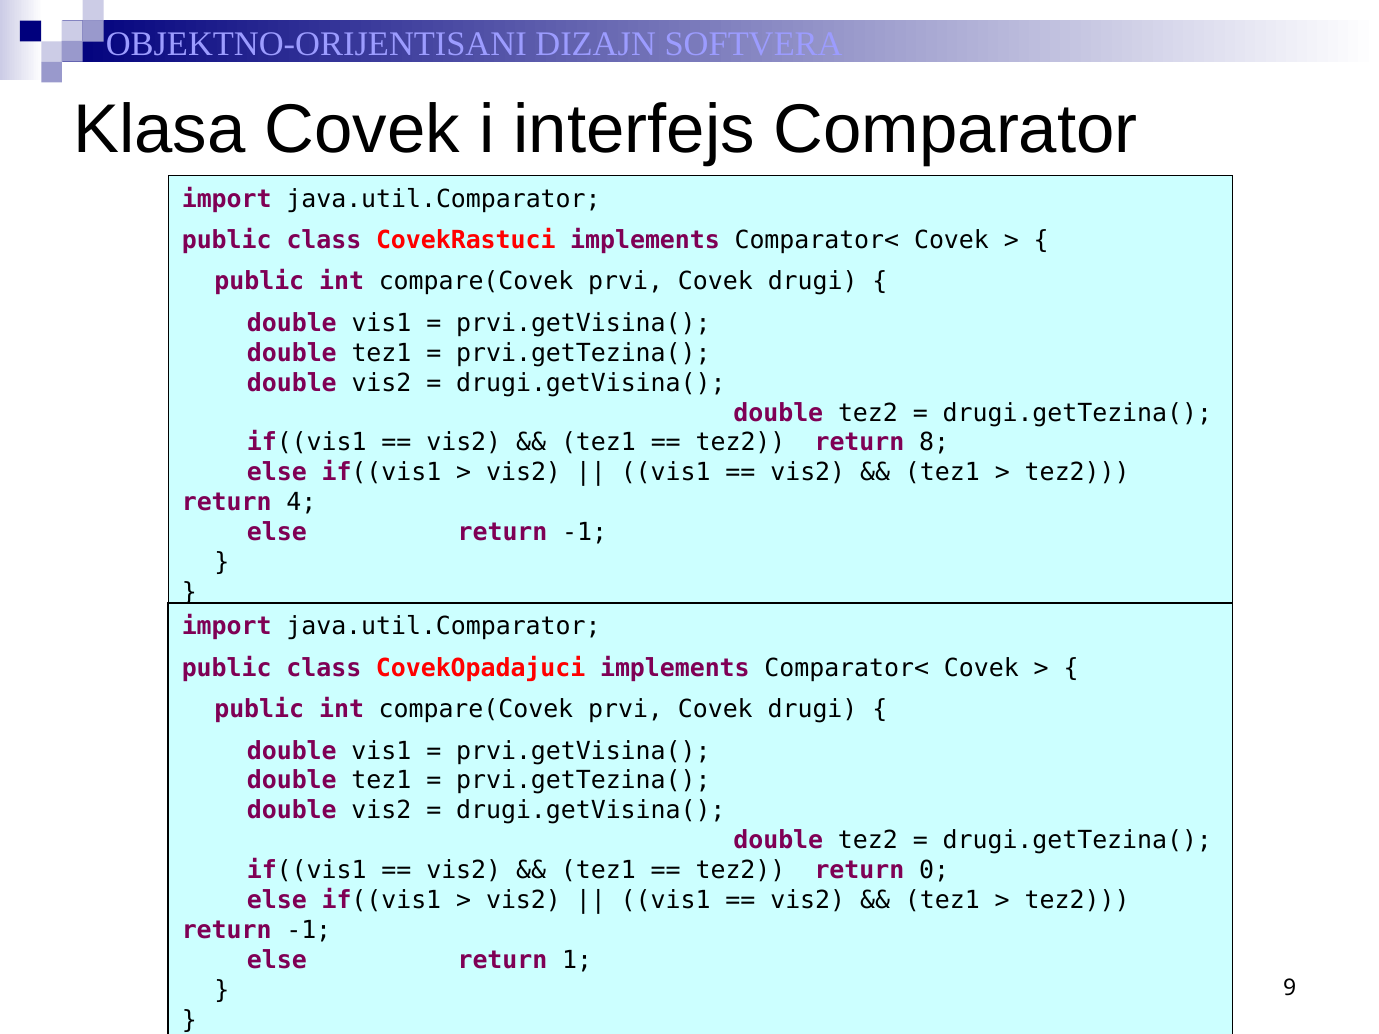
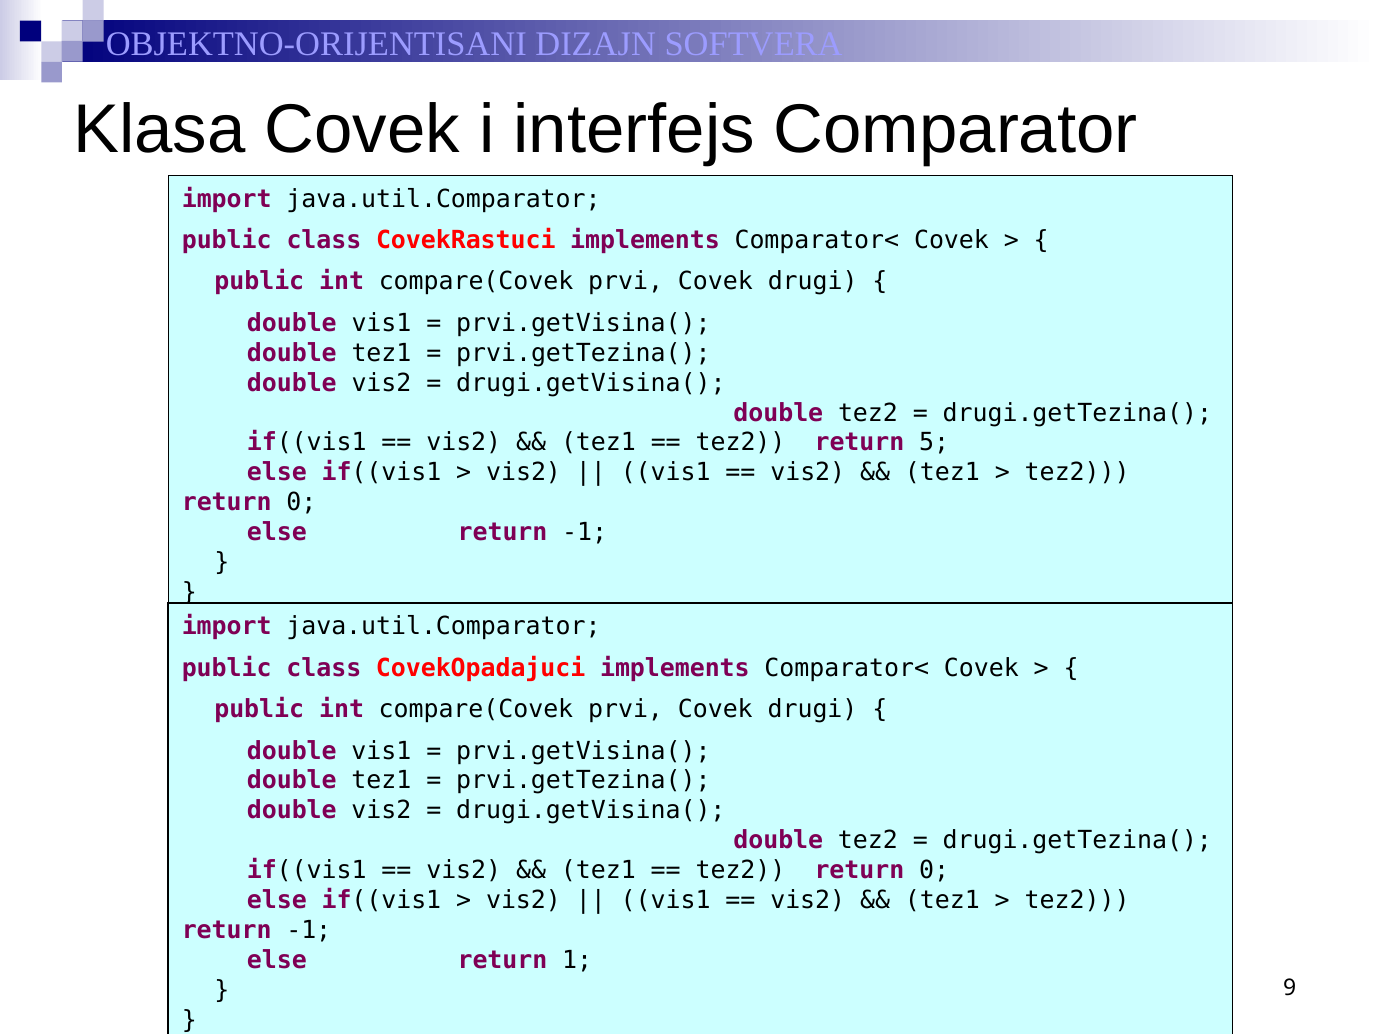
8: 8 -> 5 (934, 443)
4: 4 -> 0 (301, 503)
